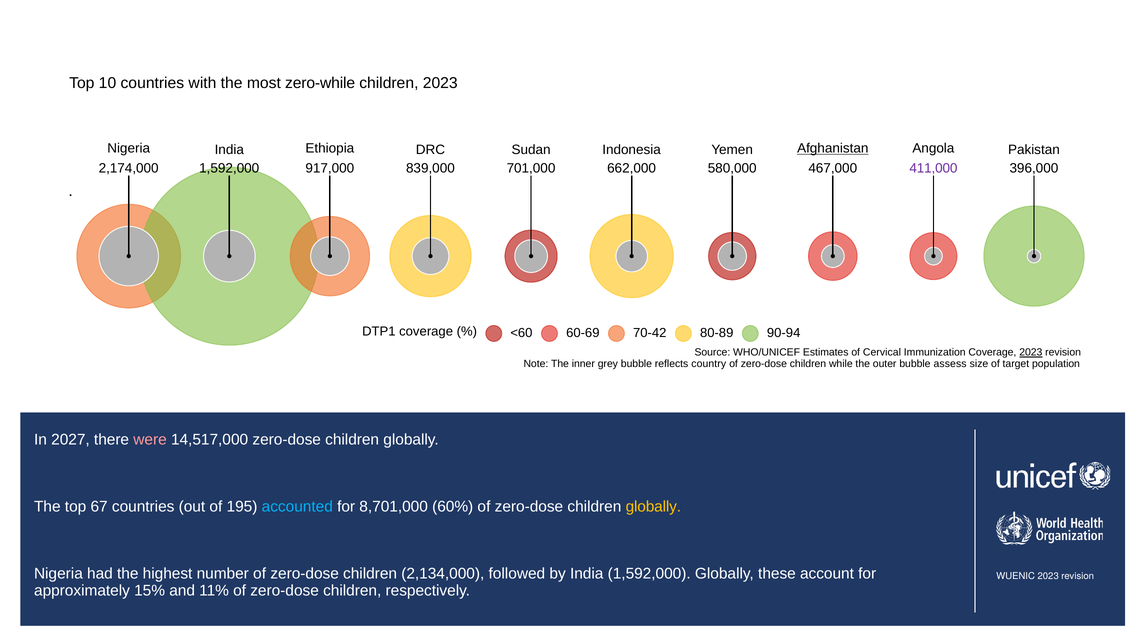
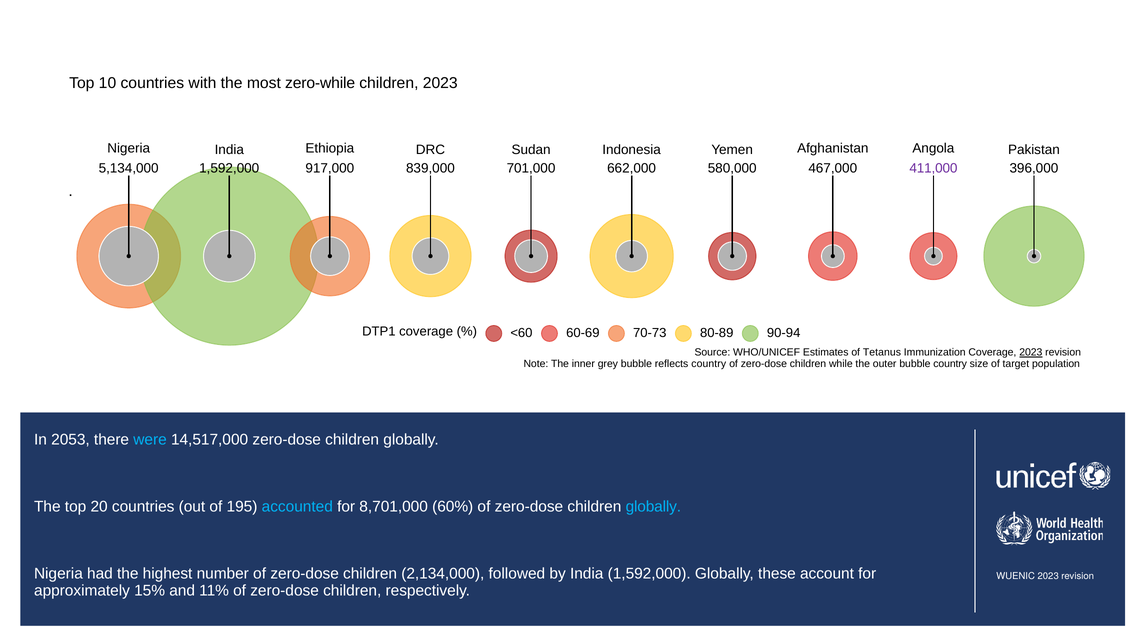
Afghanistan underline: present -> none (833, 148)
2,174,000: 2,174,000 -> 5,134,000 (129, 168)
70-42: 70-42 -> 70-73 (650, 333)
Cervical: Cervical -> Tetanus (882, 353)
bubble assess: assess -> country (950, 364)
2027: 2027 -> 2053 (70, 440)
were colour: pink -> light blue (150, 440)
67: 67 -> 20 (99, 507)
globally colour: yellow -> light blue (653, 507)
